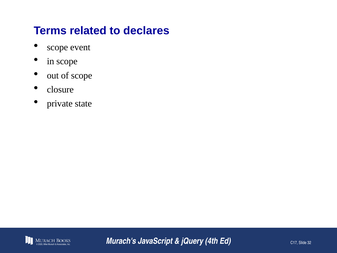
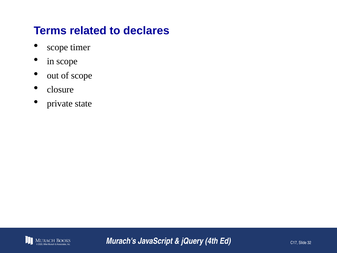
event: event -> timer (80, 47)
